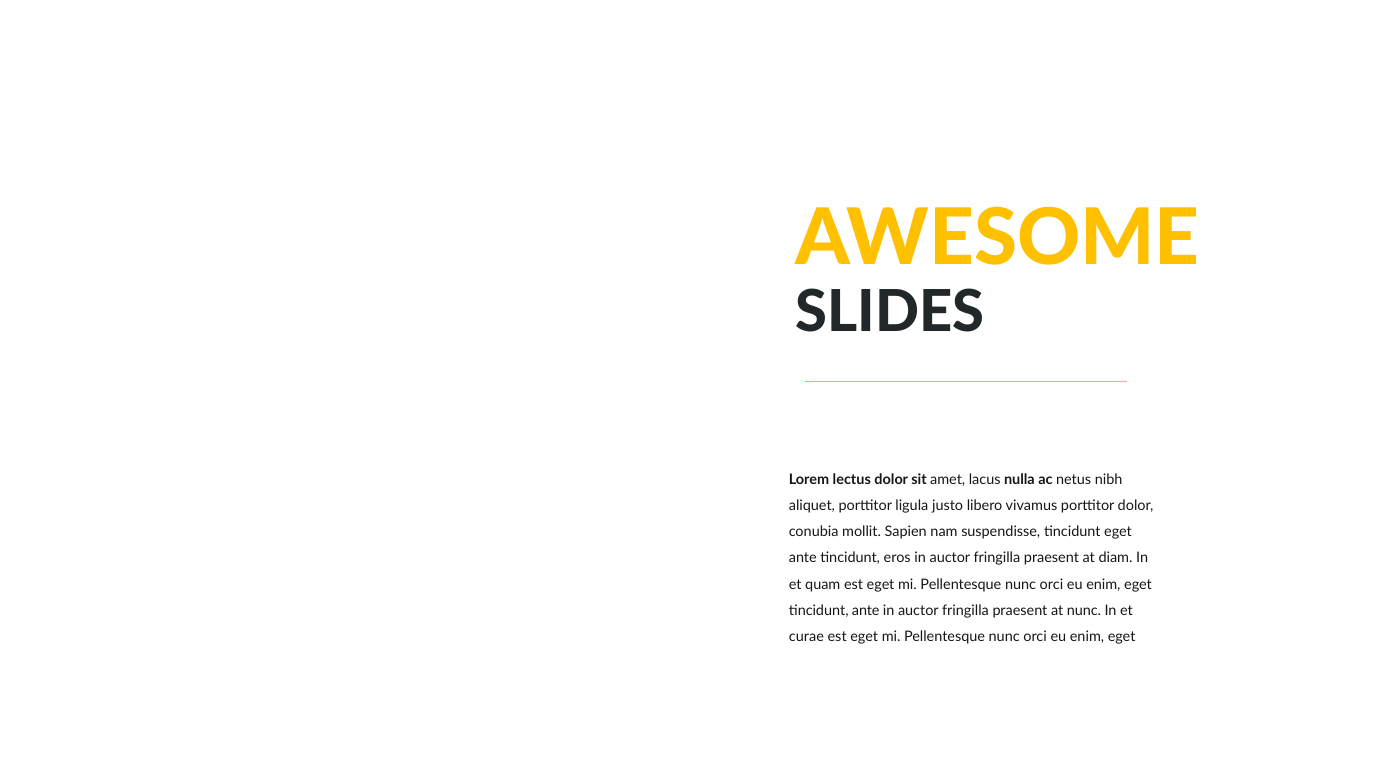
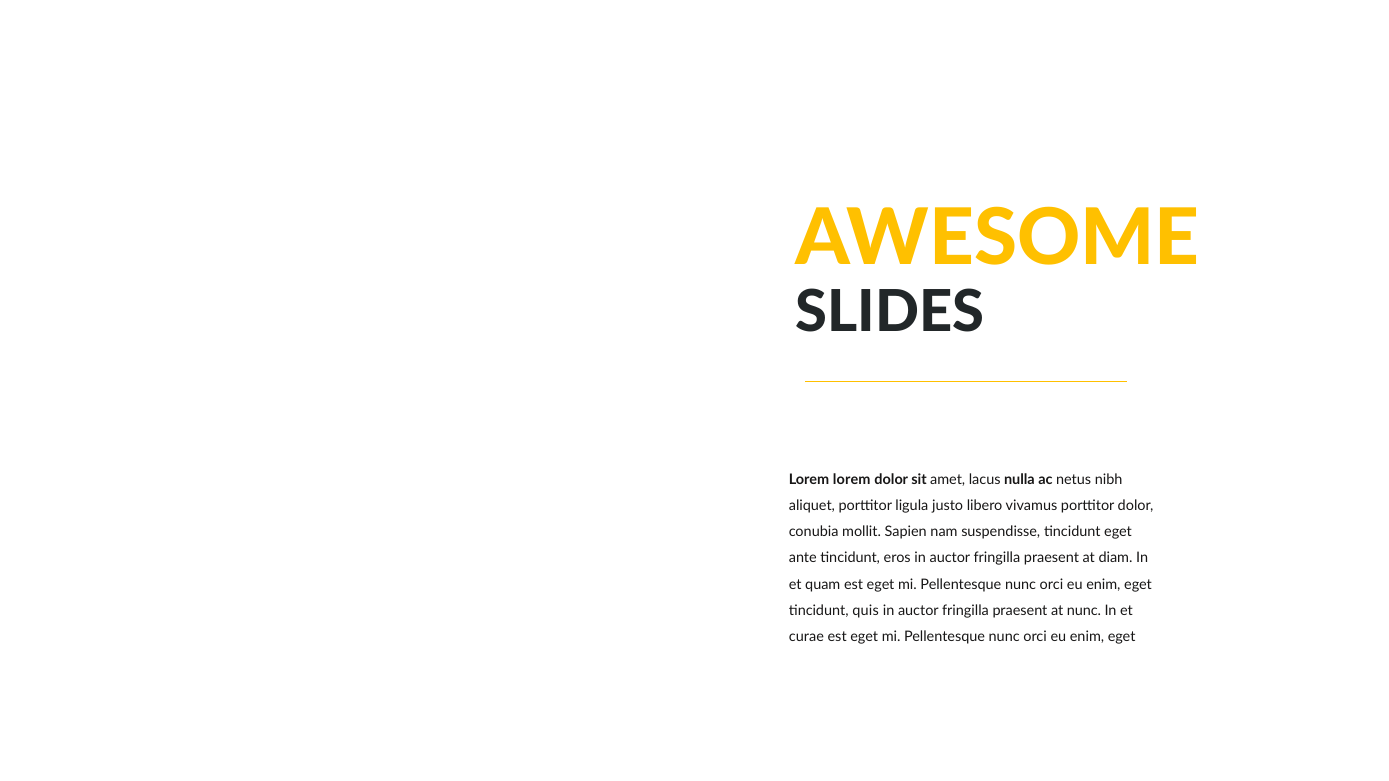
Lorem lectus: lectus -> lorem (852, 480)
tincidunt ante: ante -> quis (866, 611)
